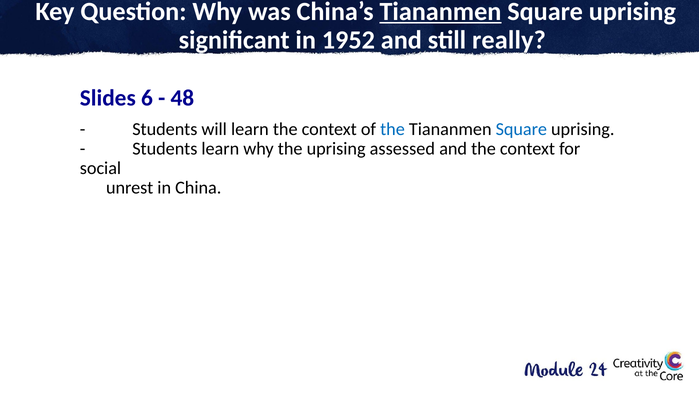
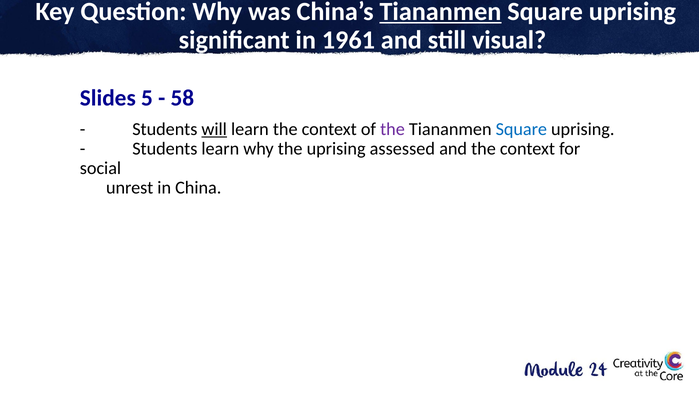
1952: 1952 -> 1961 (348, 40)
really: really -> visual (509, 40)
6: 6 -> 5 (147, 98)
48: 48 -> 58 (182, 98)
will underline: none -> present (214, 129)
the colour: blue -> purple (392, 129)
